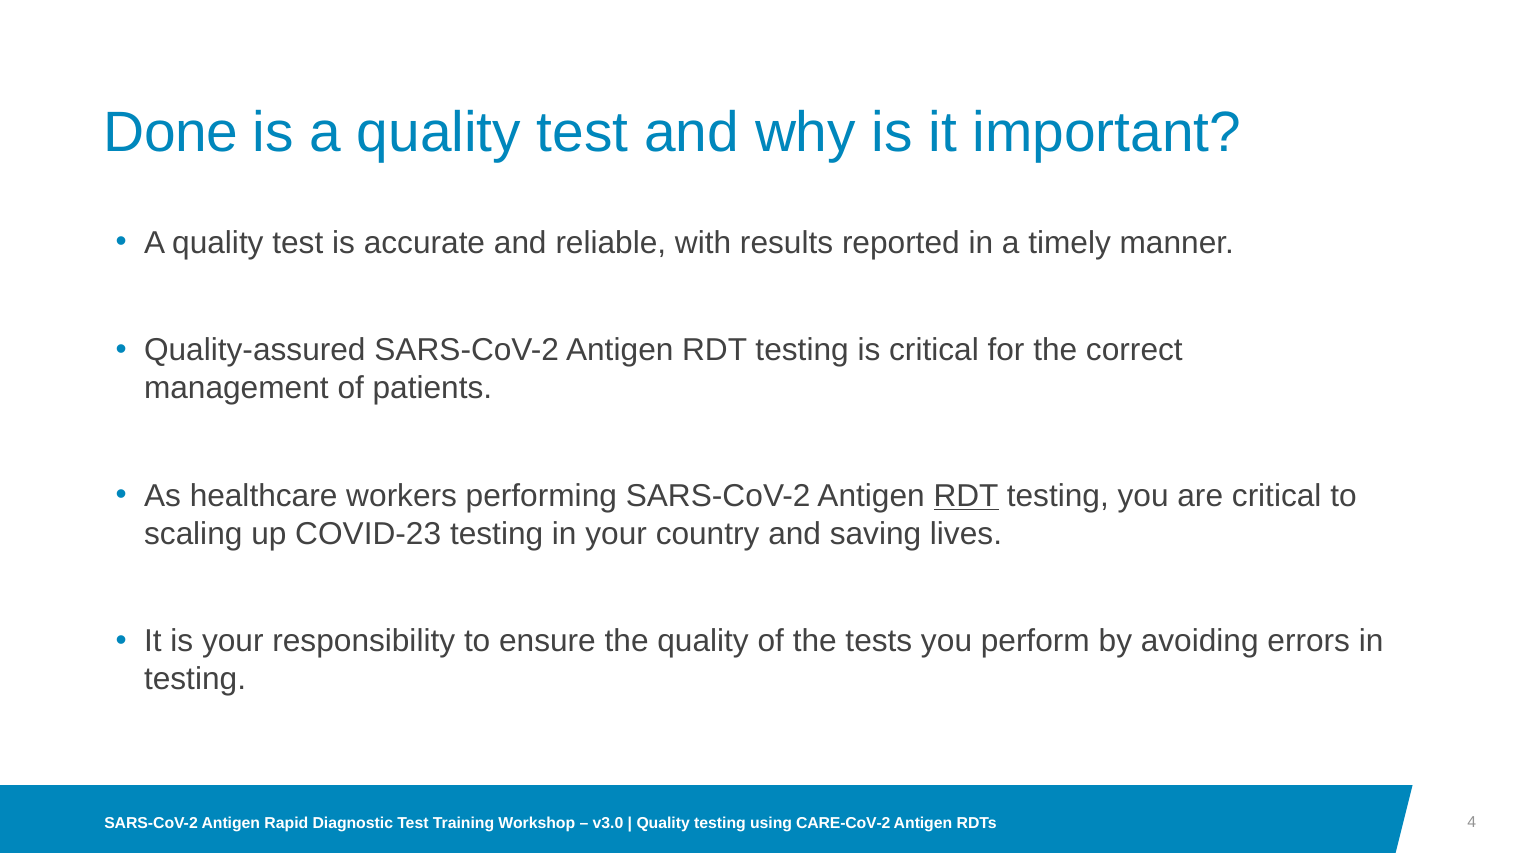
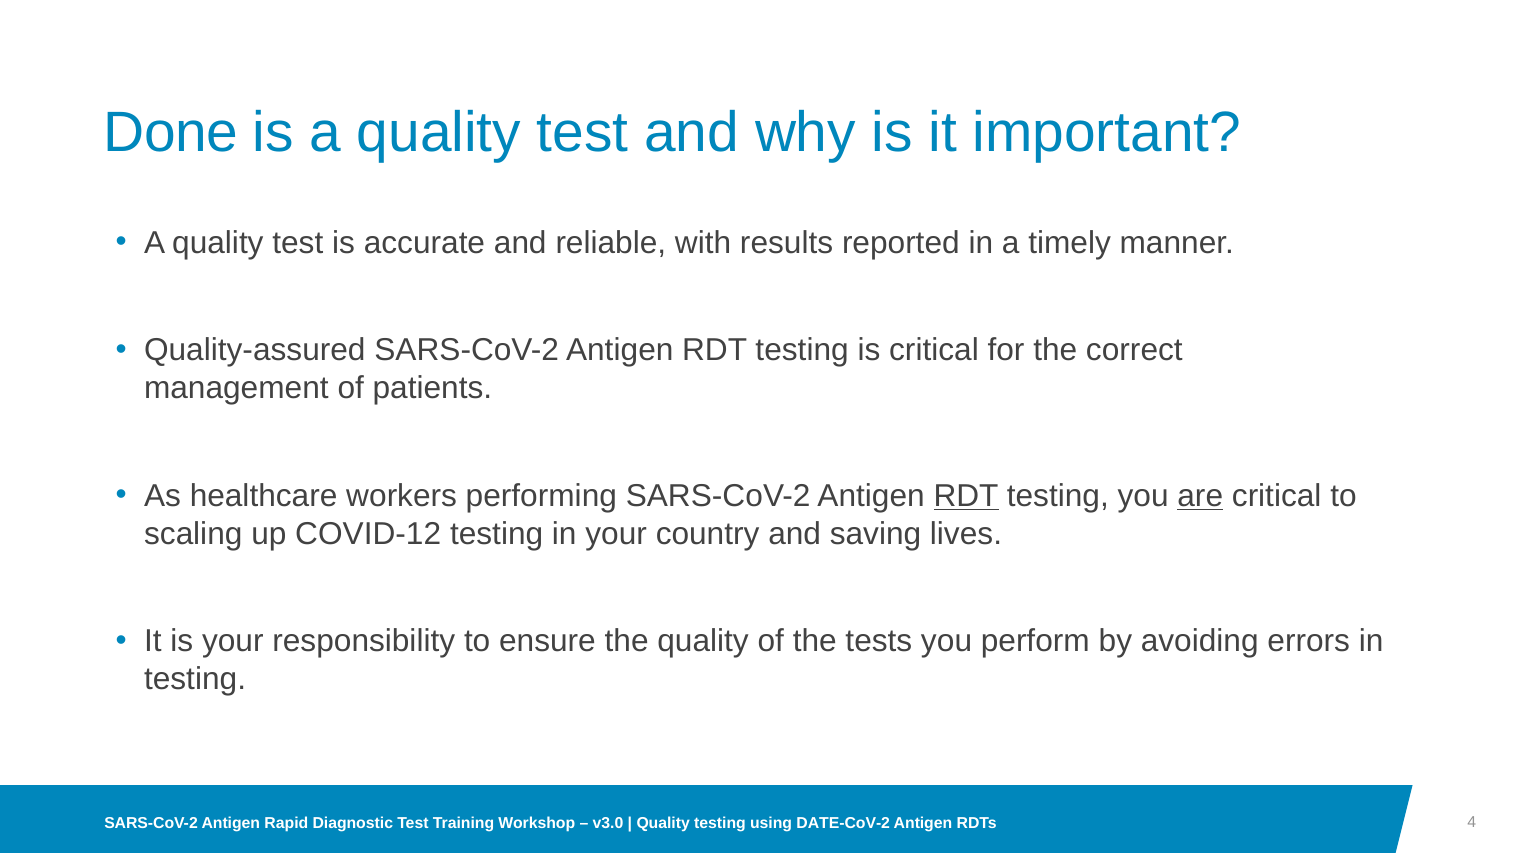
are underline: none -> present (1200, 496)
COVID-23: COVID-23 -> COVID-12 (368, 534)
CARE-CoV-2: CARE-CoV-2 -> DATE-CoV-2 (843, 823)
